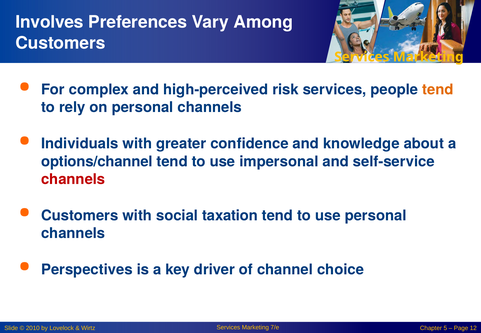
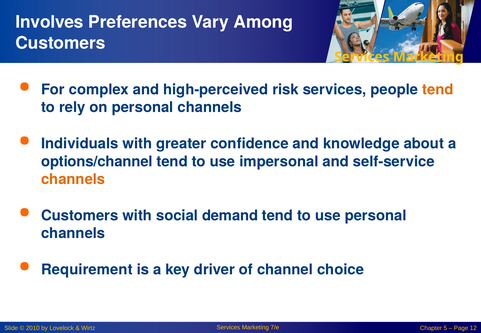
channels colour: red -> orange (73, 179)
taxation: taxation -> demand (230, 216)
Perspectives: Perspectives -> Requirement (87, 270)
